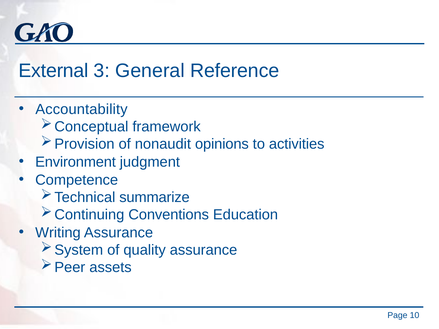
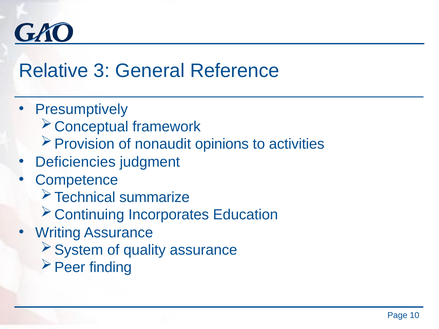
External: External -> Relative (54, 71)
Accountability: Accountability -> Presumptively (82, 109)
Environment: Environment -> Deficiencies (75, 162)
Conventions: Conventions -> Incorporates (169, 215)
assets: assets -> finding (111, 268)
